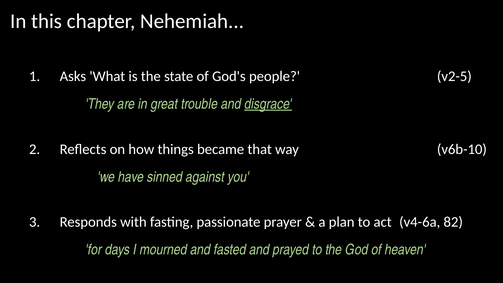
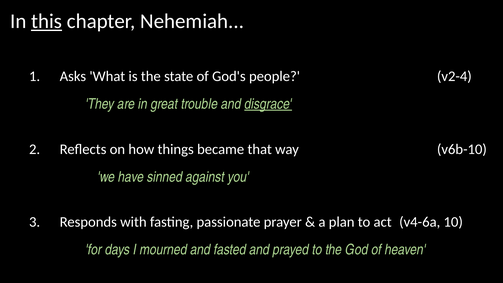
this underline: none -> present (47, 21)
v2-5: v2-5 -> v2-4 (454, 76)
82: 82 -> 10 (453, 222)
